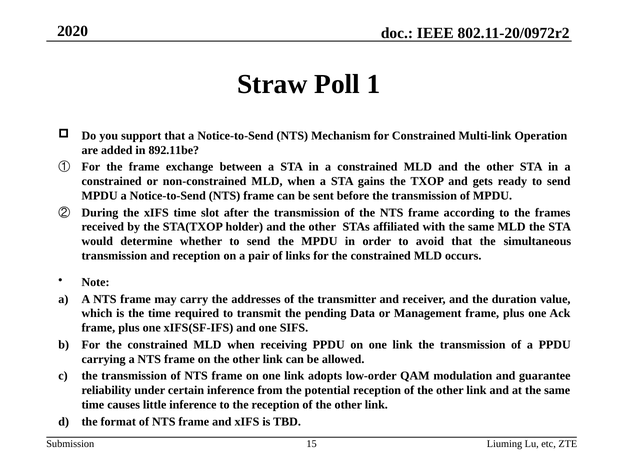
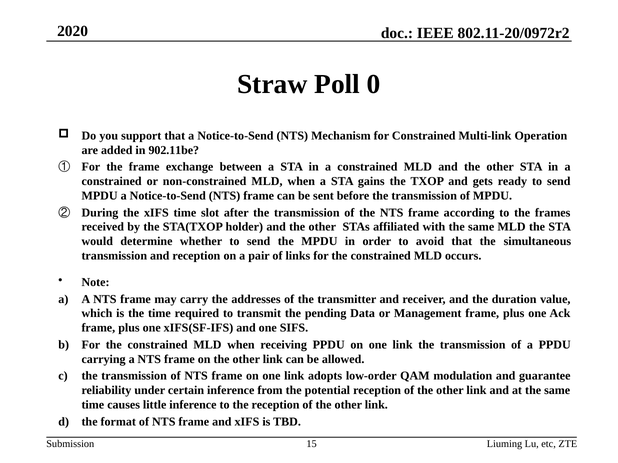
1: 1 -> 0 (374, 84)
892.11be: 892.11be -> 902.11be (174, 150)
